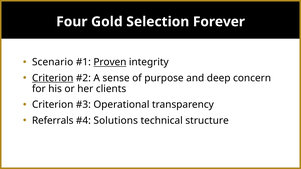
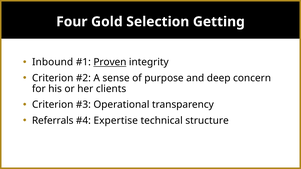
Forever: Forever -> Getting (219, 22)
Scenario: Scenario -> Inbound (53, 62)
Criterion underline: present -> none (53, 78)
Solutions: Solutions -> Expertise (116, 121)
